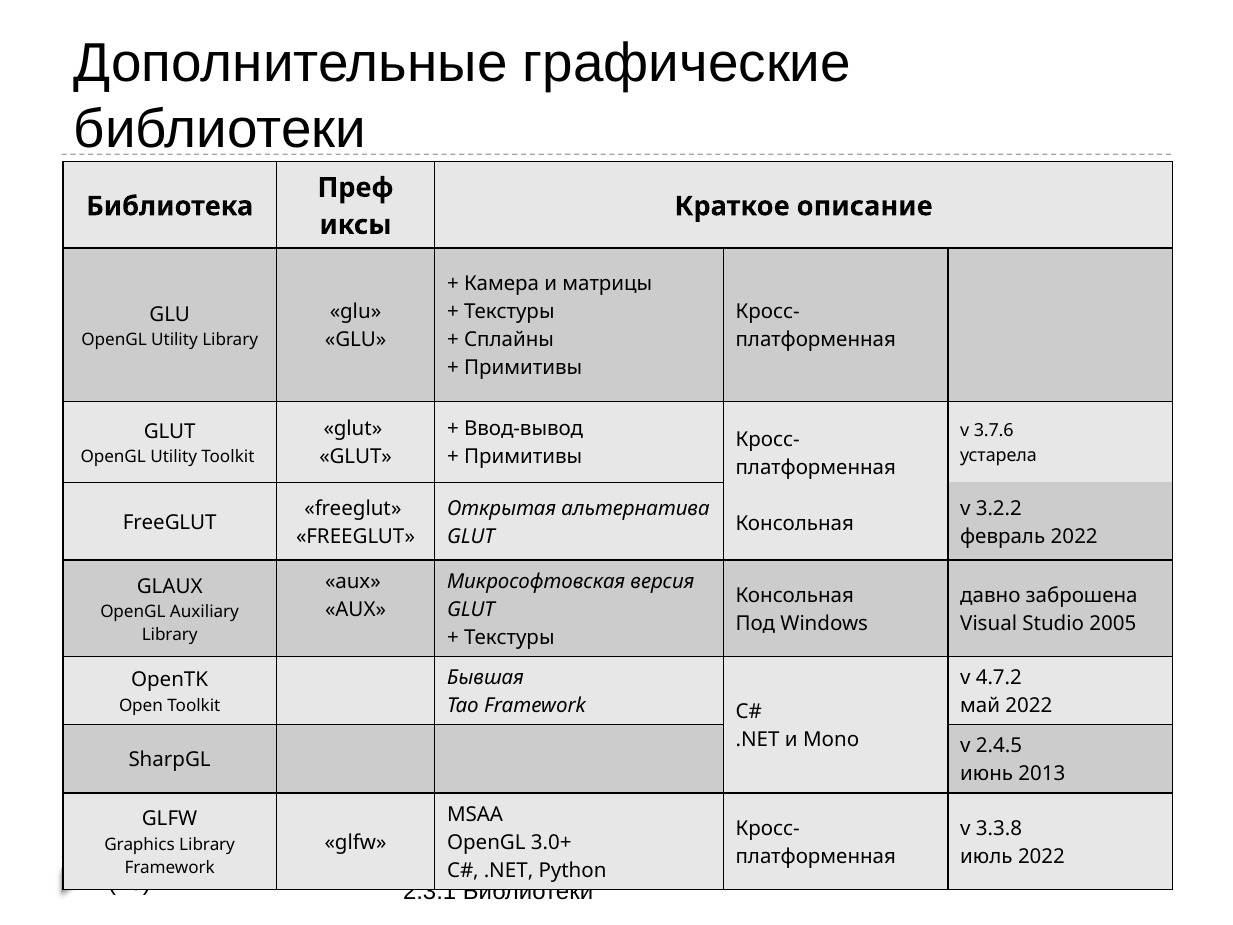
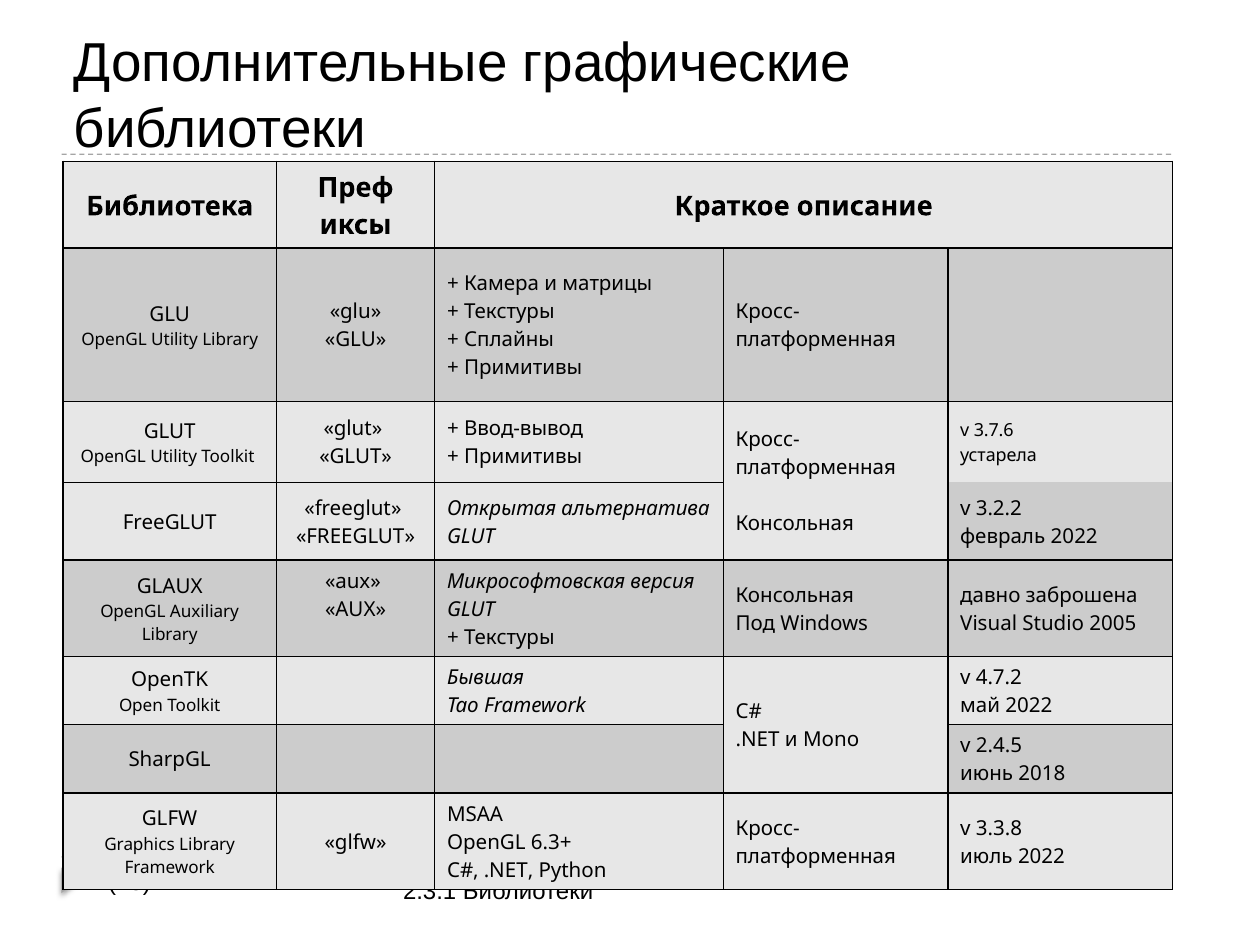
2013: 2013 -> 2018 (1042, 774)
3.0+: 3.0+ -> 6.3+ (551, 842)
